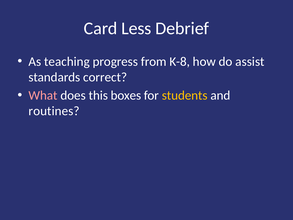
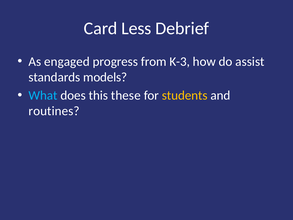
teaching: teaching -> engaged (67, 61)
K-8: K-8 -> K-3 (180, 61)
correct: correct -> models (105, 77)
What colour: pink -> light blue (43, 95)
boxes: boxes -> these (126, 95)
